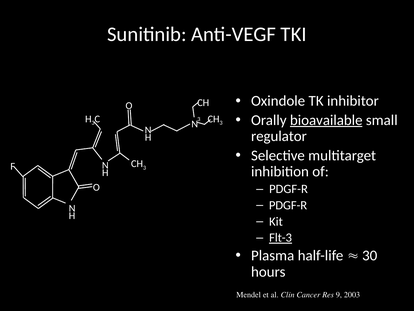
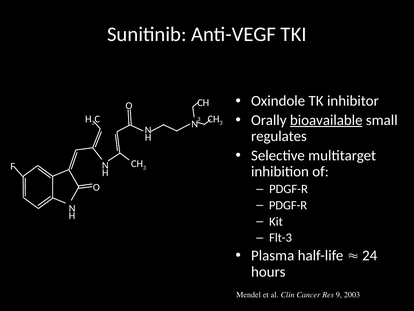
regulator: regulator -> regulates (279, 136)
Flt-3 underline: present -> none (281, 237)
30: 30 -> 24 (370, 255)
